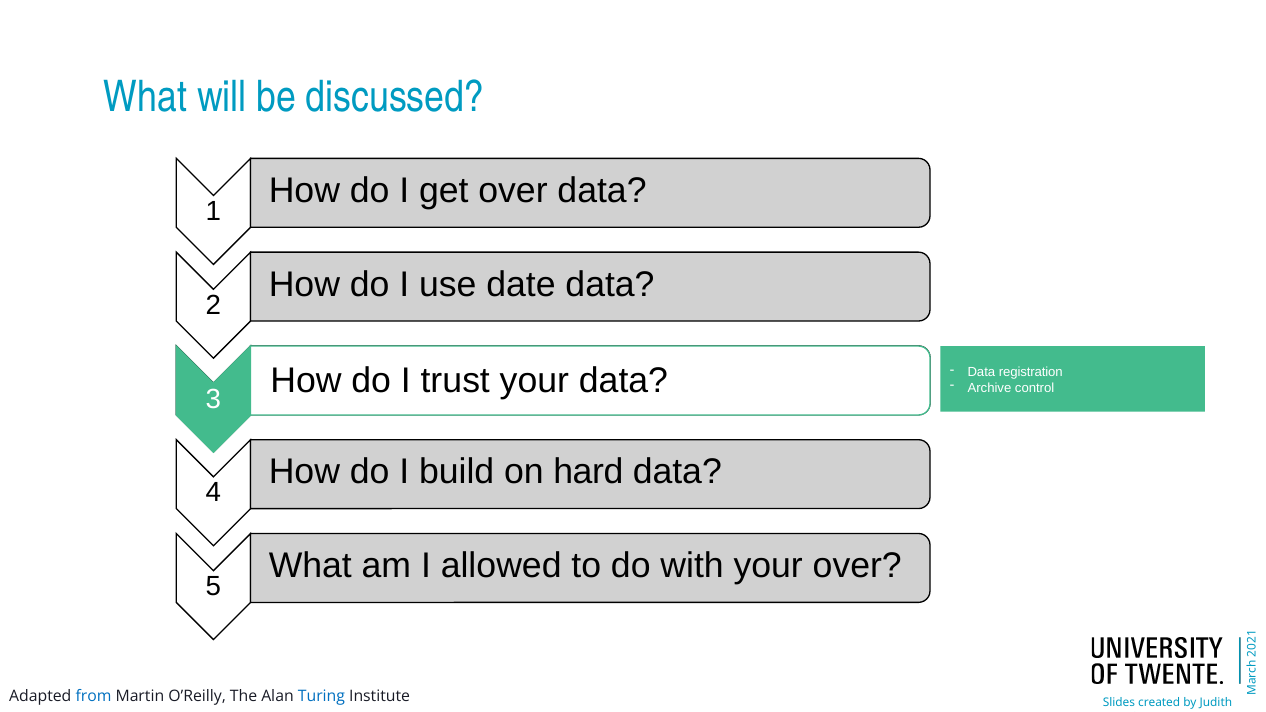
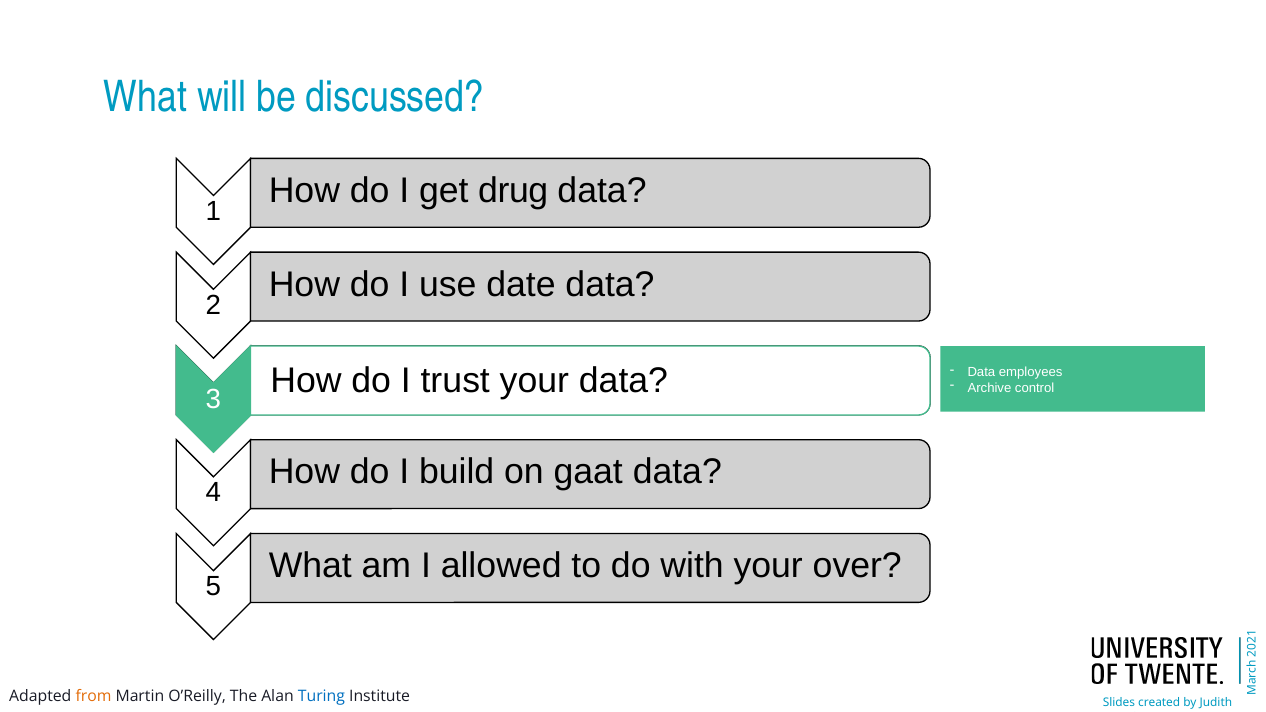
over: over -> drug (513, 191)
registration: registration -> employees (1031, 372)
hard: hard -> gaat (588, 472)
from colour: blue -> orange (93, 697)
